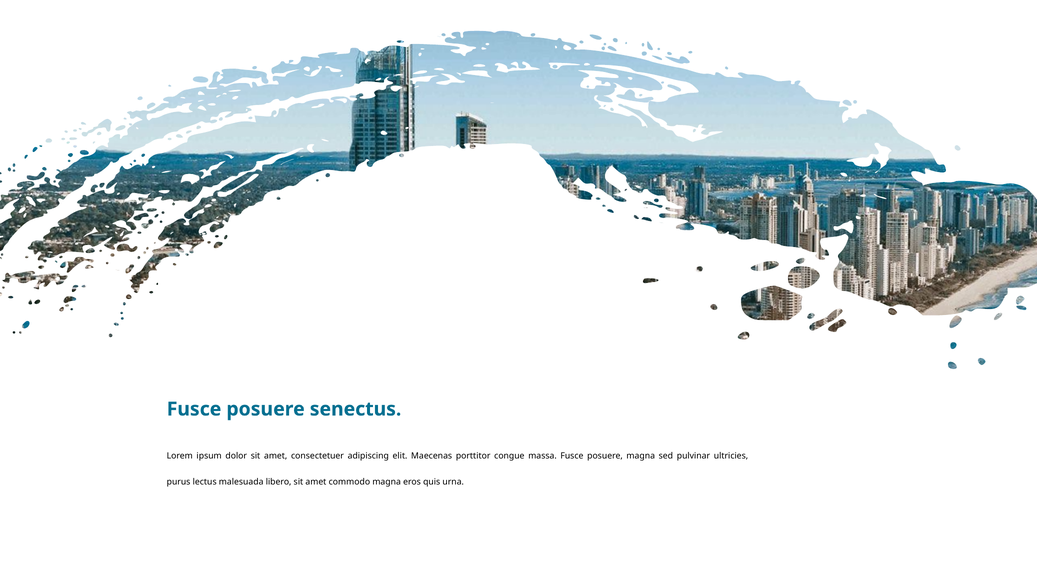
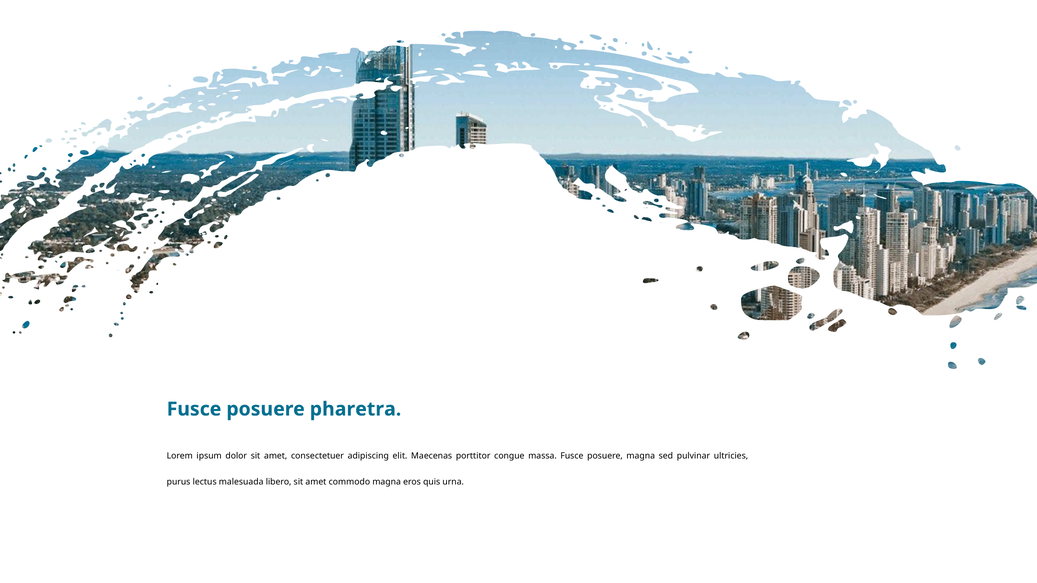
senectus: senectus -> pharetra (356, 409)
